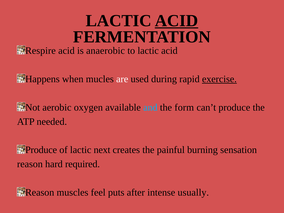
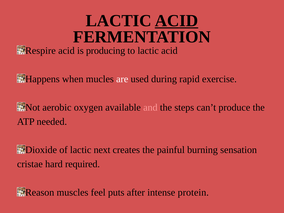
anaerobic: anaerobic -> producing (106, 51)
exercise underline: present -> none (219, 79)
and colour: light blue -> pink (150, 107)
form: form -> steps (184, 107)
Produce: Produce -> Dioxide (41, 150)
reason: reason -> cristae (30, 164)
usually: usually -> protein (193, 193)
